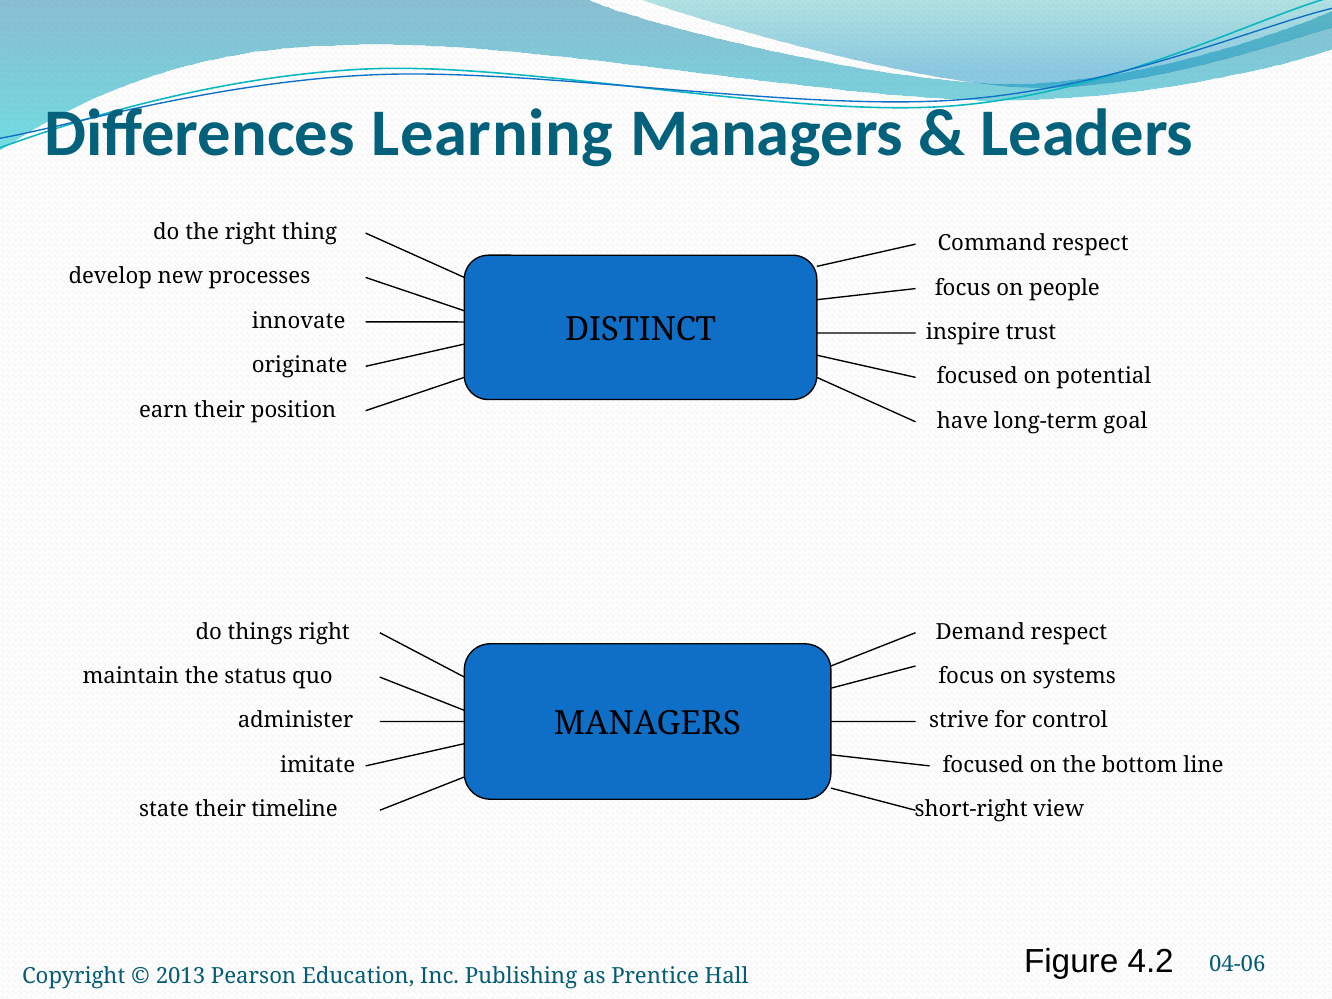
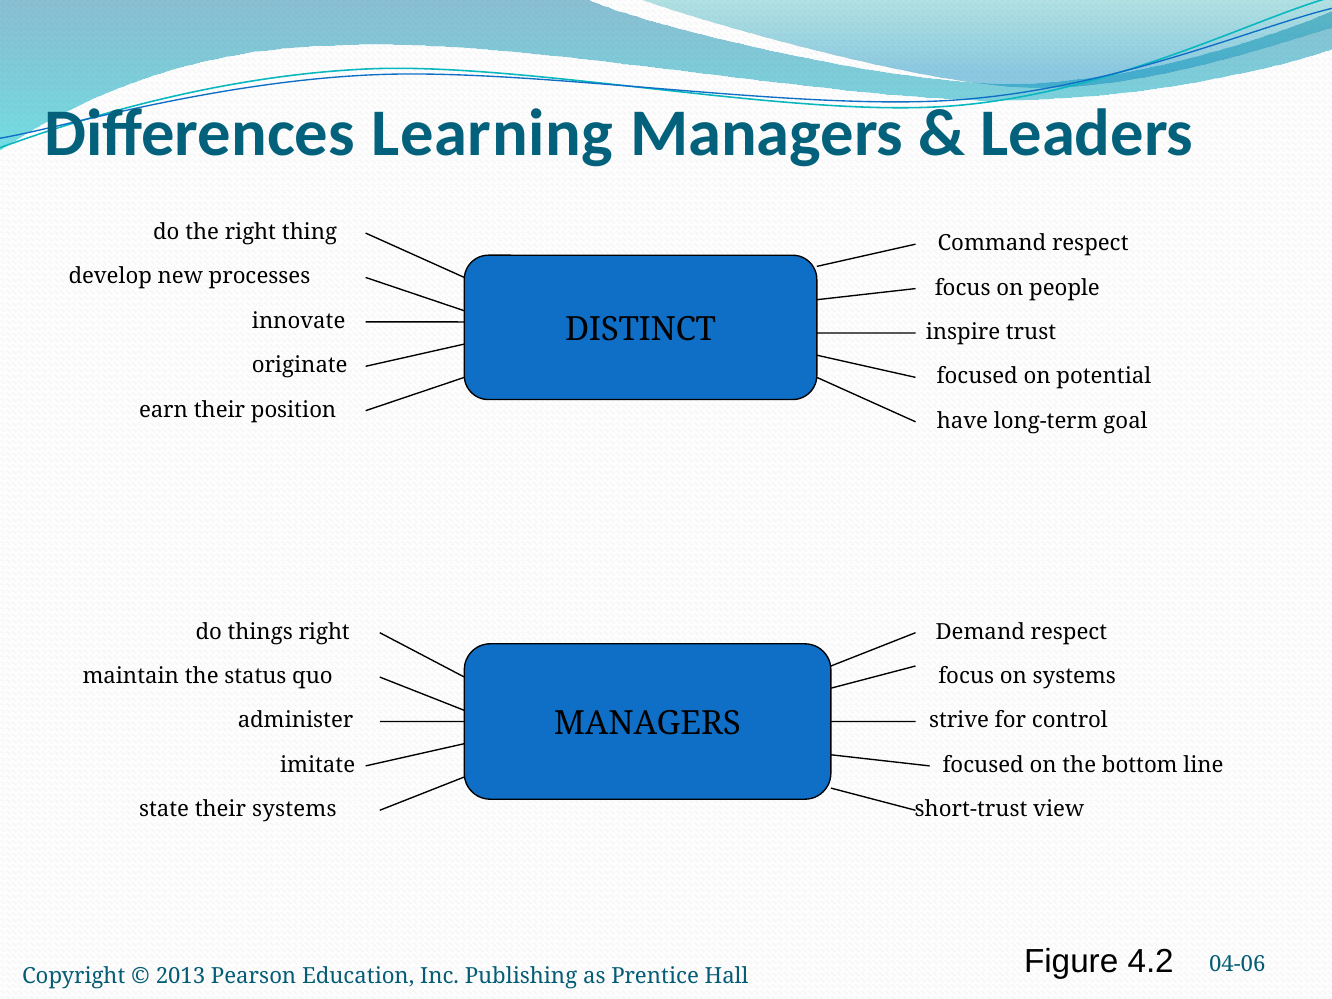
their timeline: timeline -> systems (294, 809)
short-right: short-right -> short-trust (971, 809)
